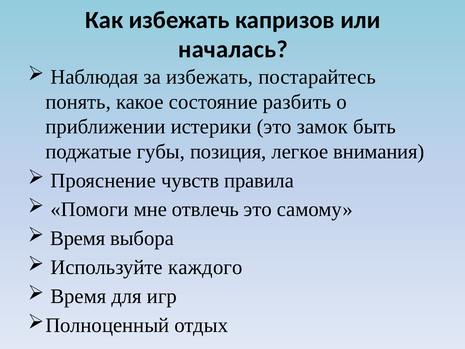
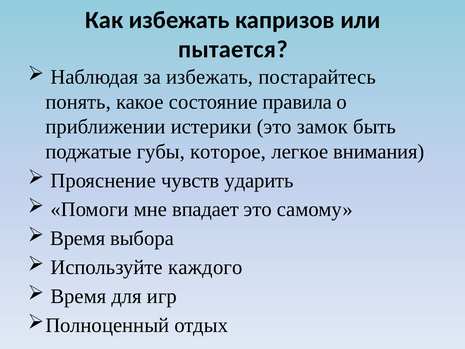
началась: началась -> пытается (233, 49)
разбить: разбить -> правила (297, 102)
позиция: позиция -> которое (228, 151)
правила: правила -> ударить (259, 180)
отвлечь: отвлечь -> впадает (205, 209)
